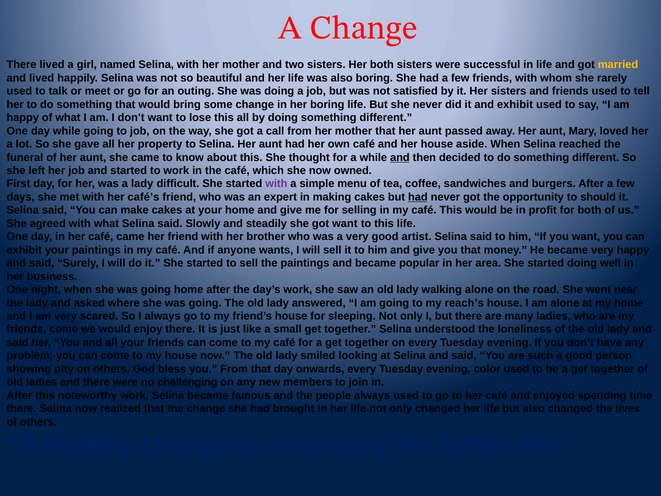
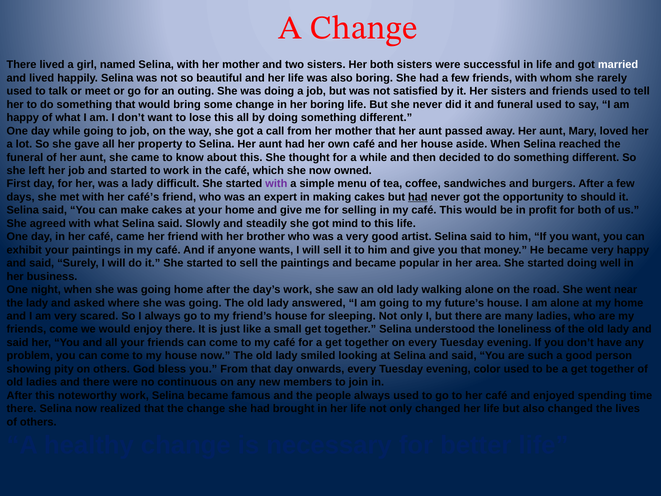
married colour: yellow -> white (618, 65)
and exhibit: exhibit -> funeral (515, 104)
and underline: present -> none (400, 157)
got want: want -> mind (345, 223)
reach’s: reach’s -> future’s (464, 303)
challenging: challenging -> continuous (187, 382)
